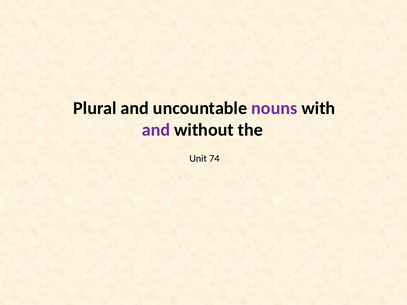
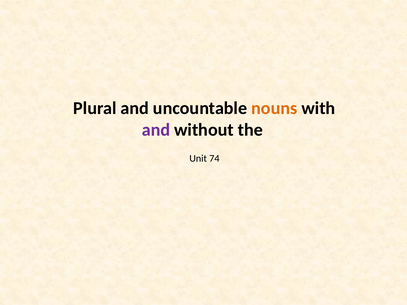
nouns colour: purple -> orange (274, 108)
